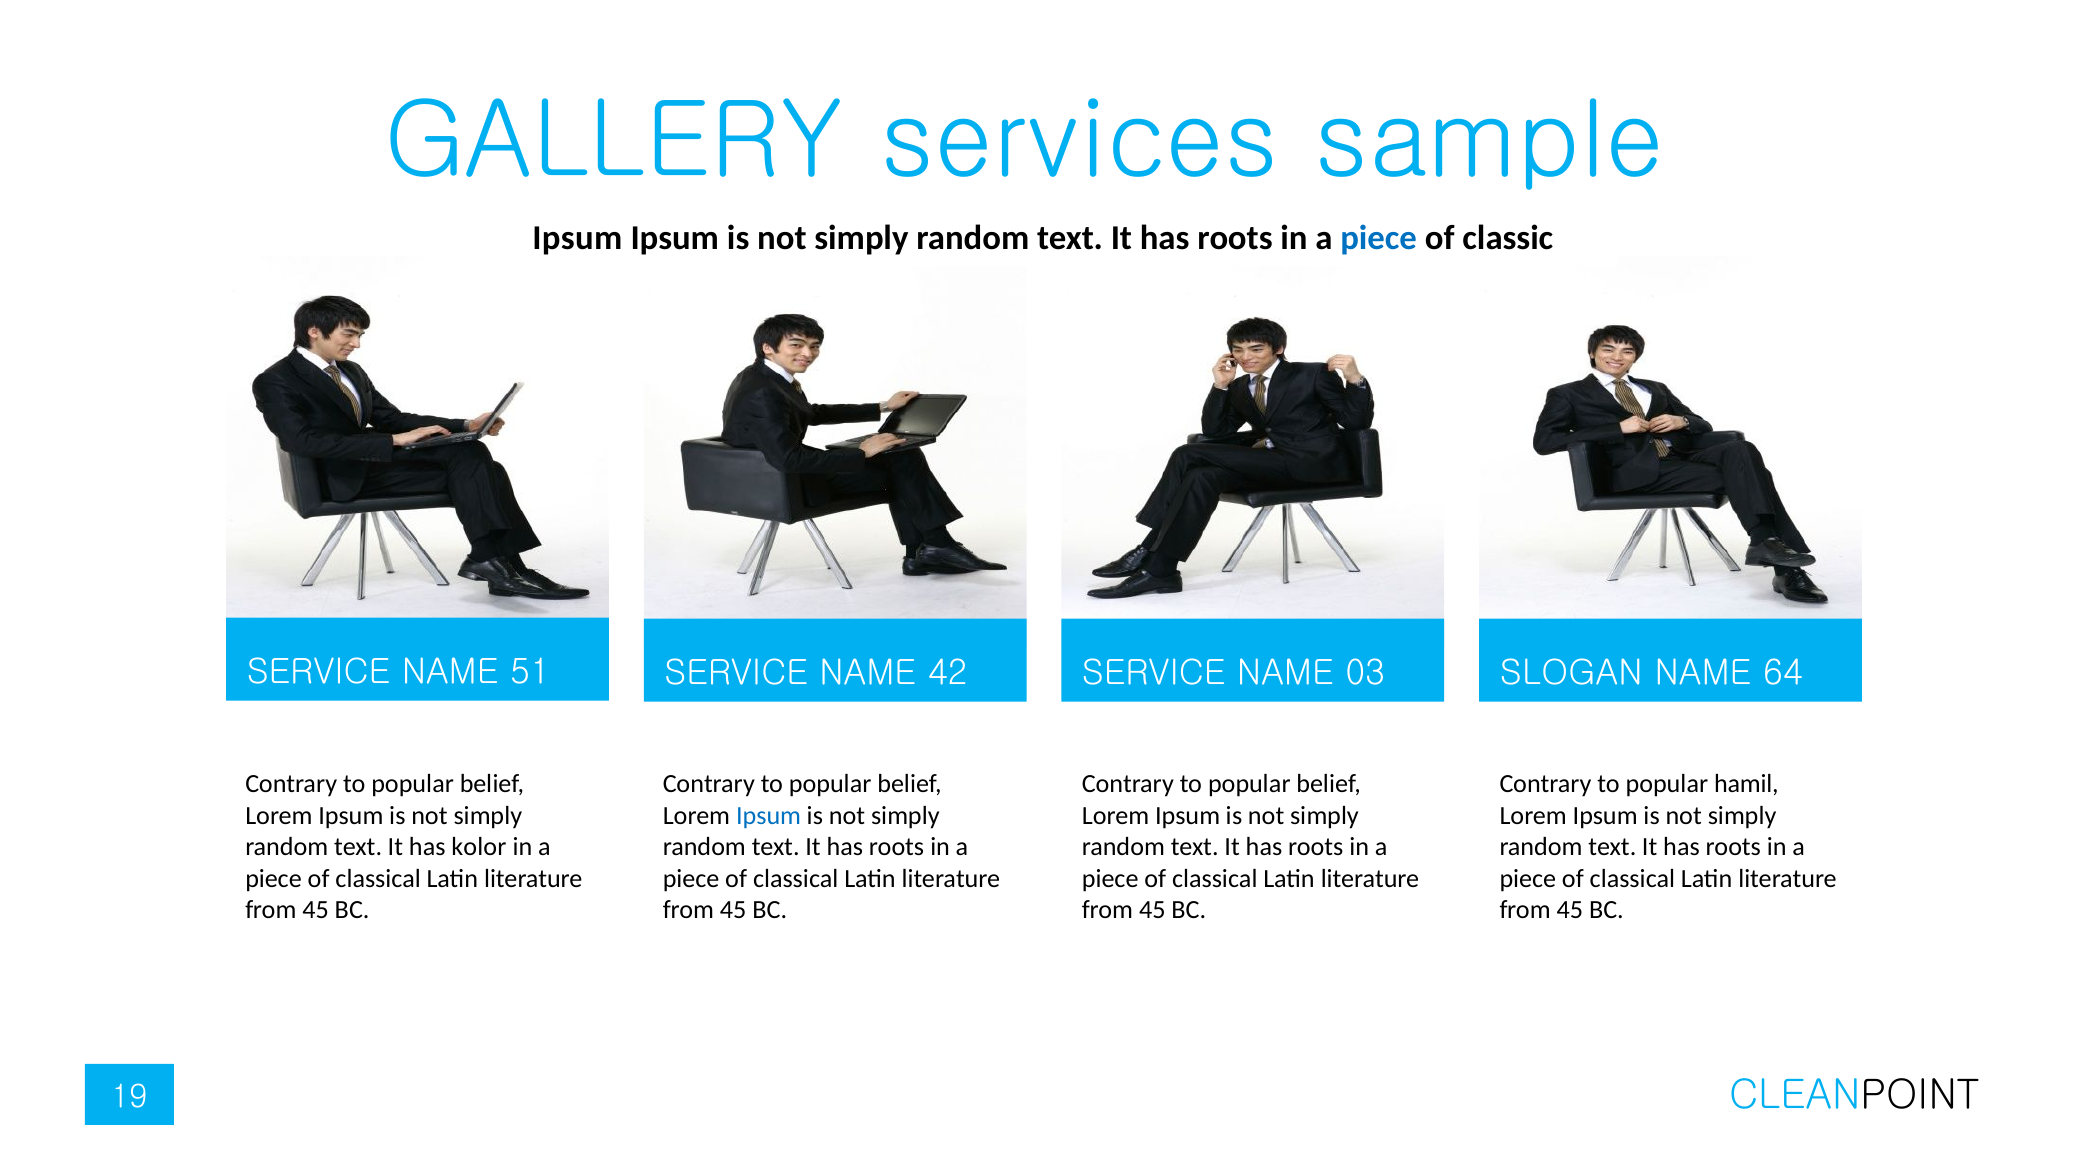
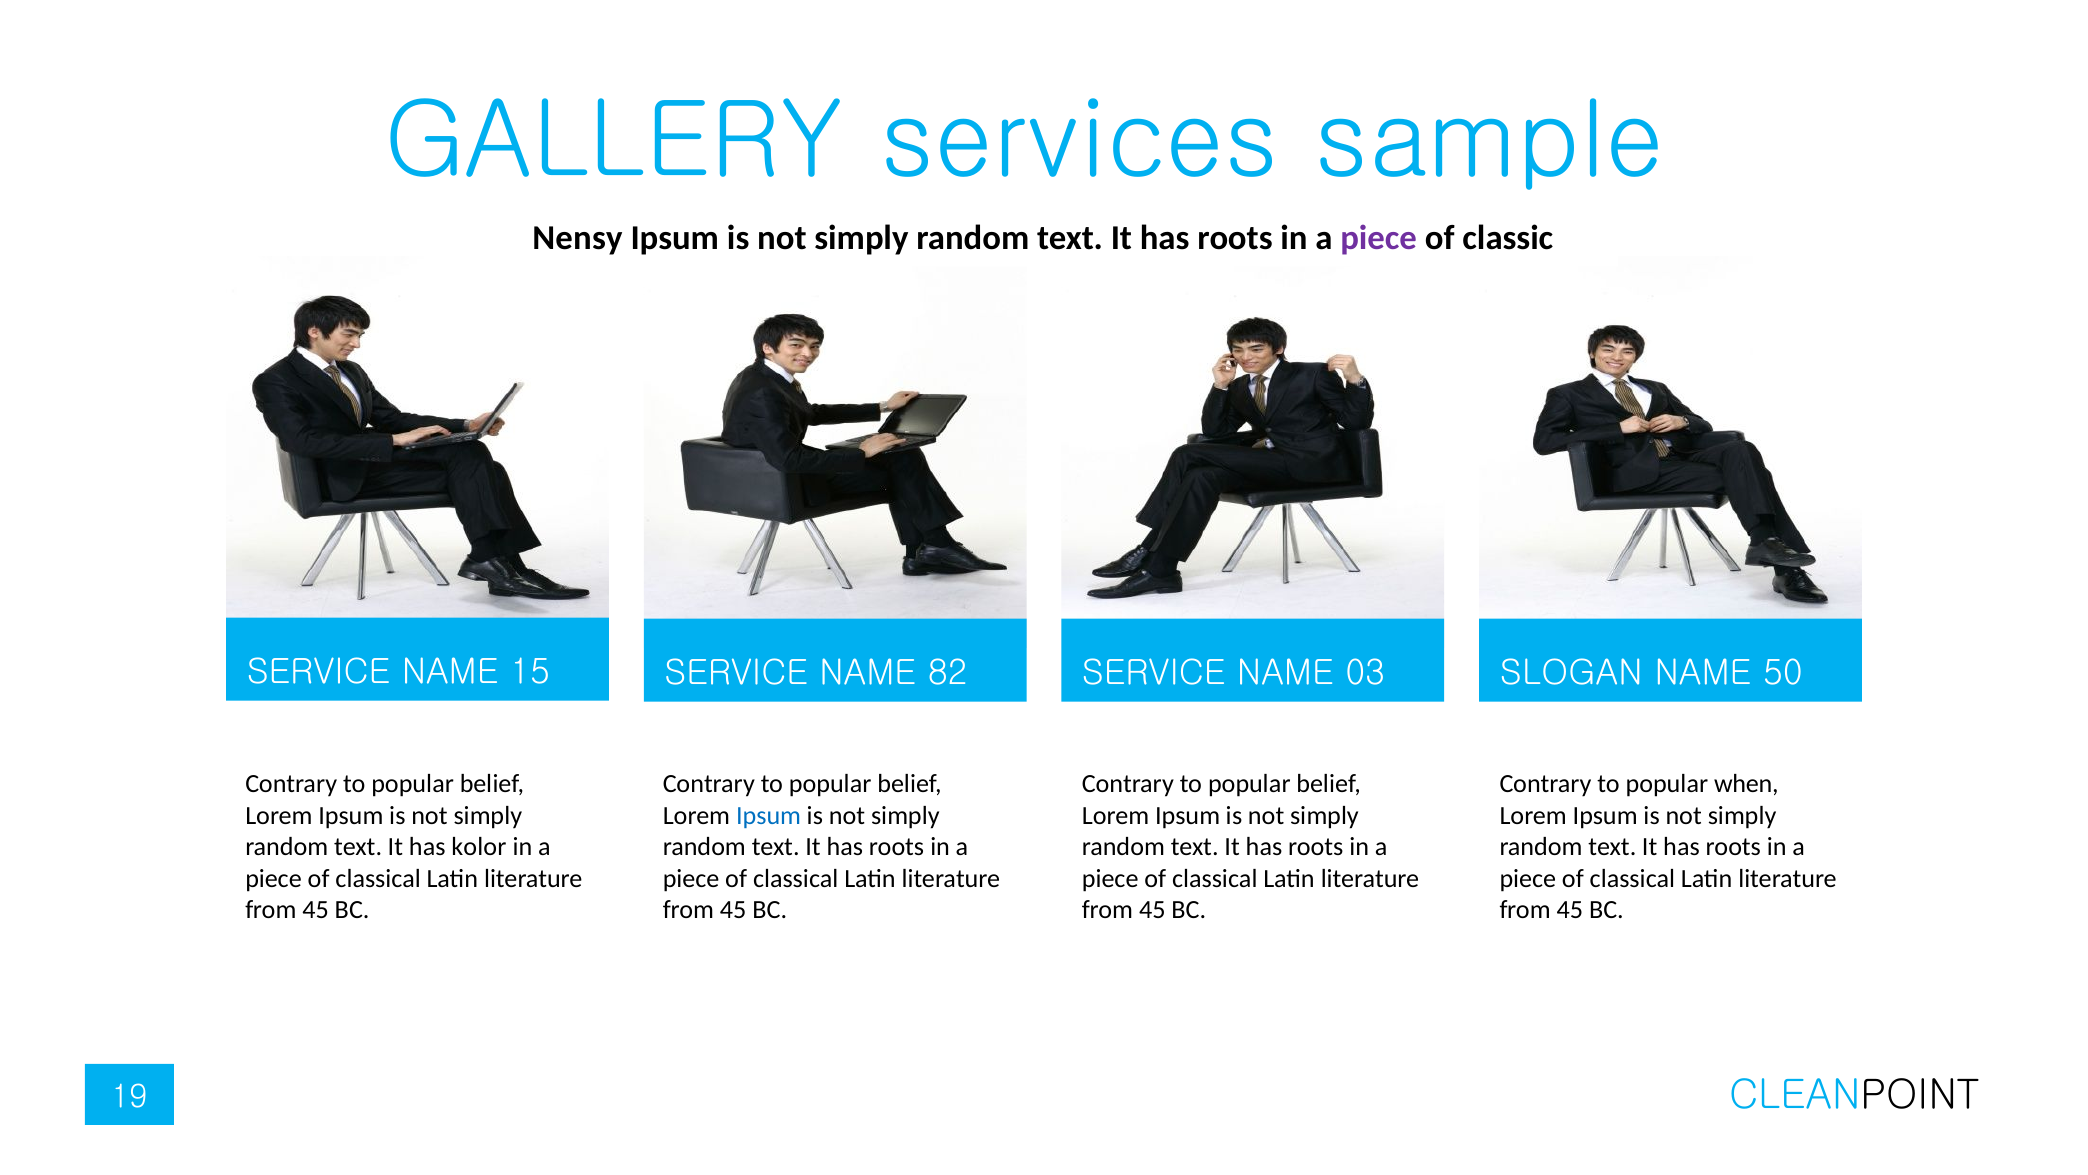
Ipsum: Ipsum -> Nensy (577, 238)
piece colour: blue -> purple (1379, 238)
51: 51 -> 15 (530, 672)
42: 42 -> 82 (948, 673)
64: 64 -> 50 (1783, 673)
hamil: hamil -> when (1746, 784)
